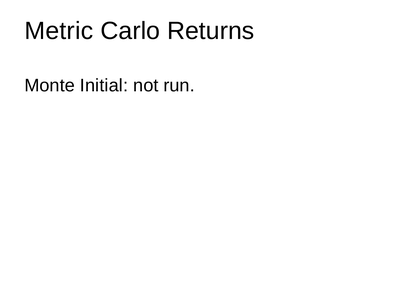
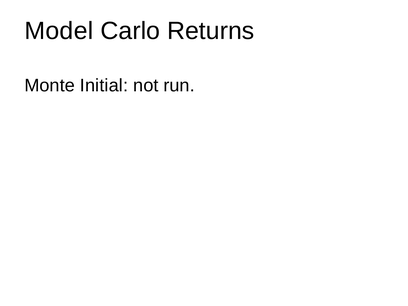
Metric: Metric -> Model (59, 31)
